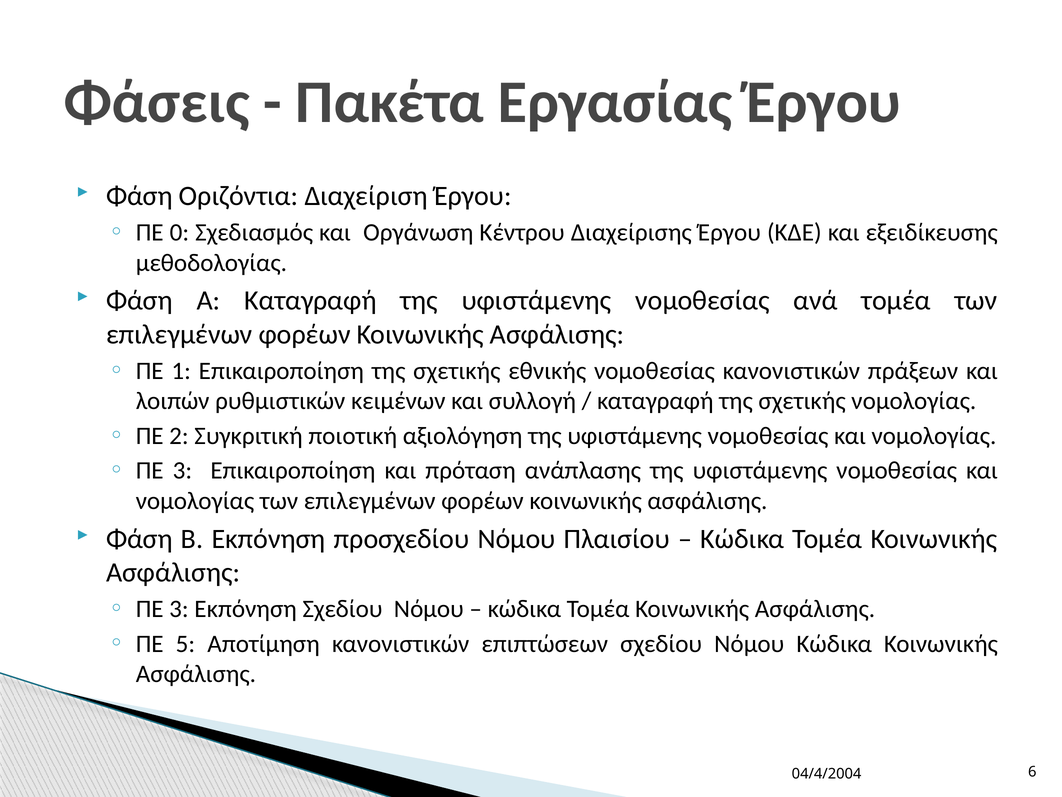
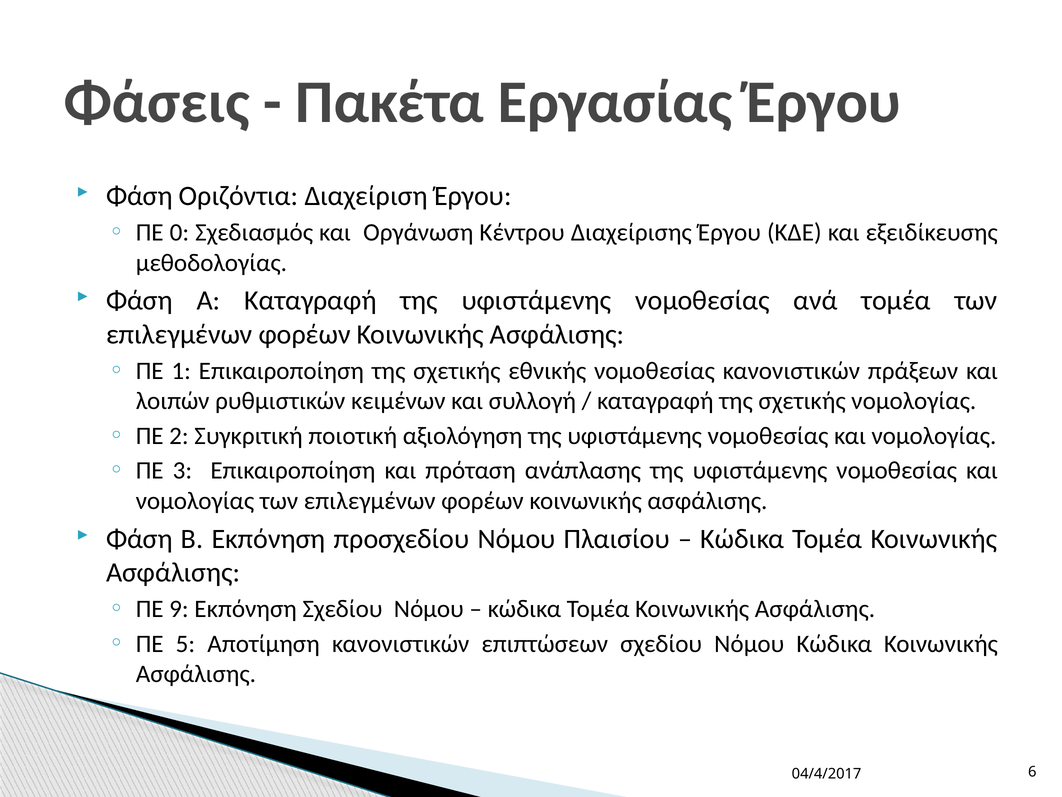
3: 3 -> 9 (179, 609)
04/4/2004: 04/4/2004 -> 04/4/2017 (827, 774)
